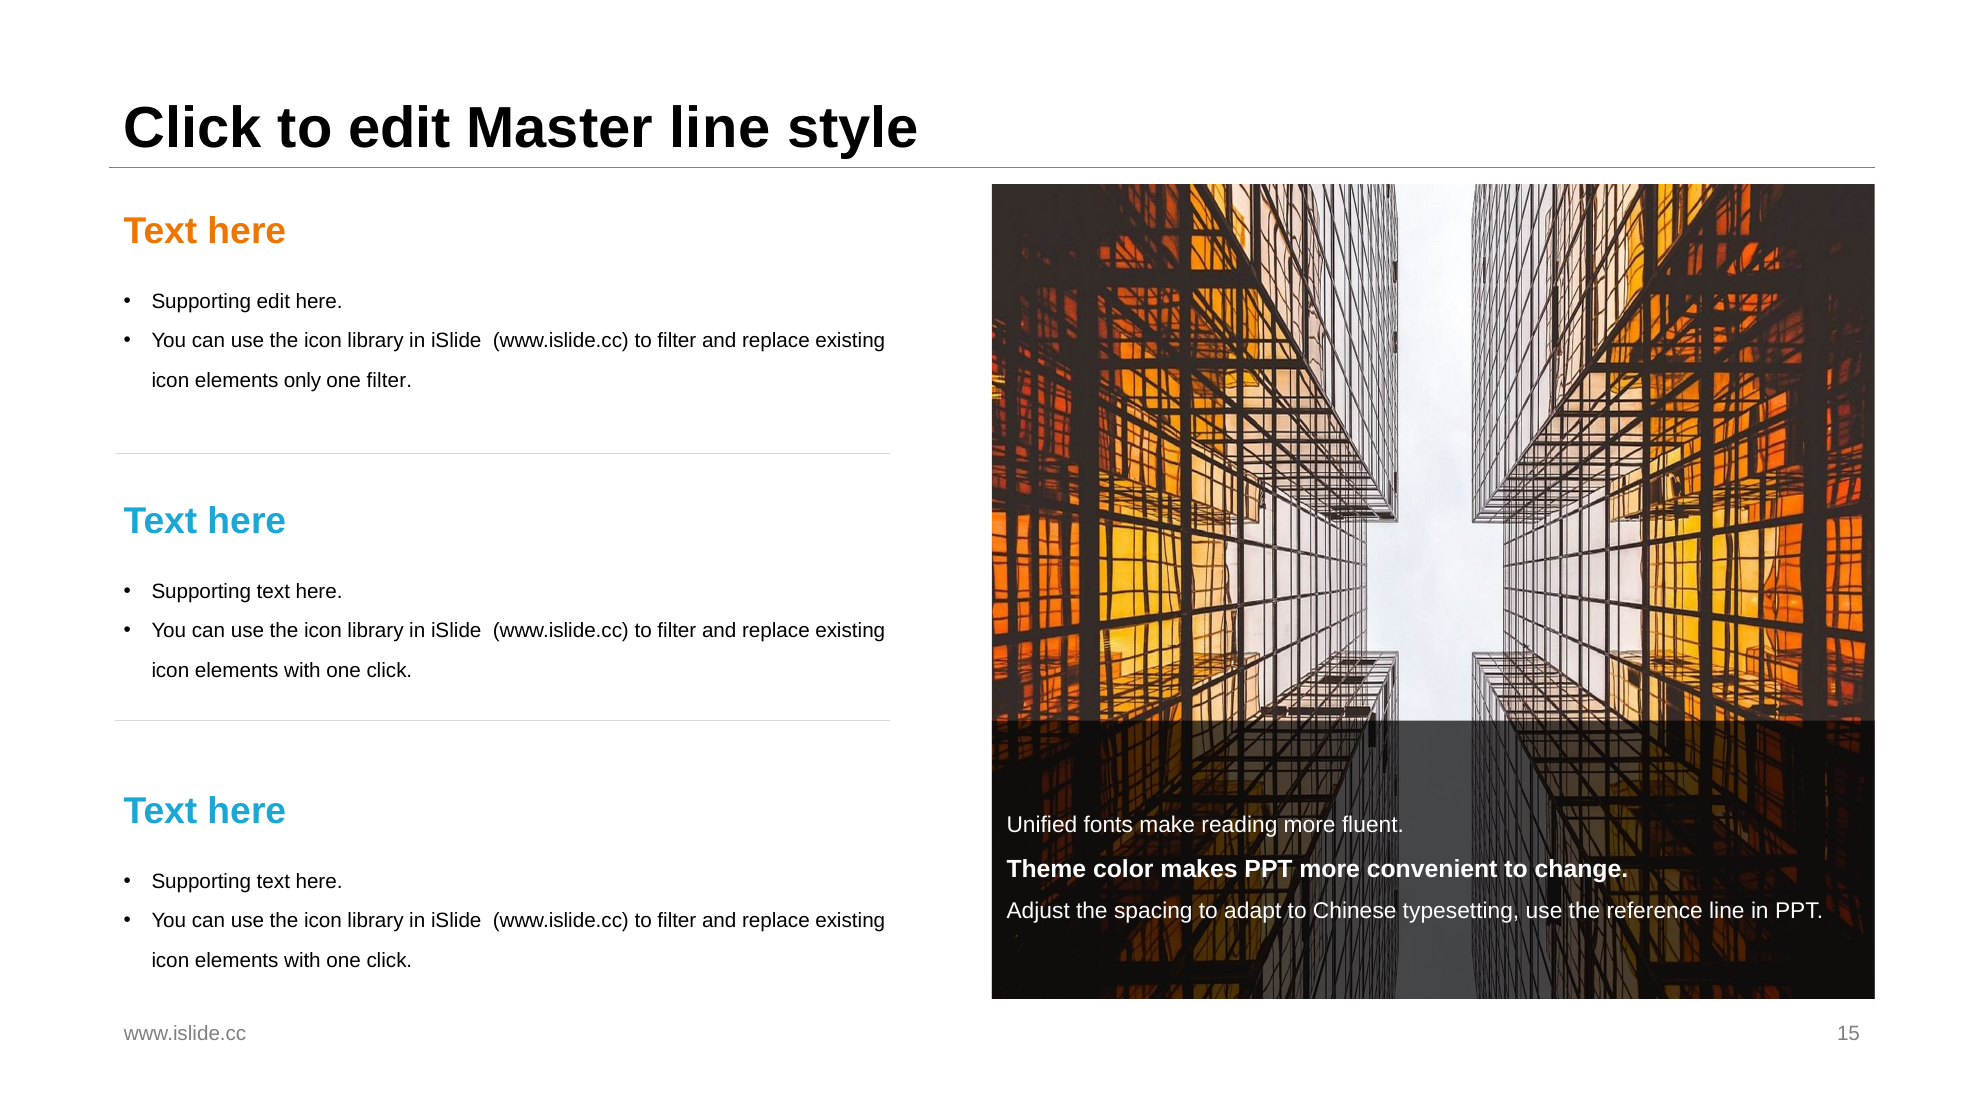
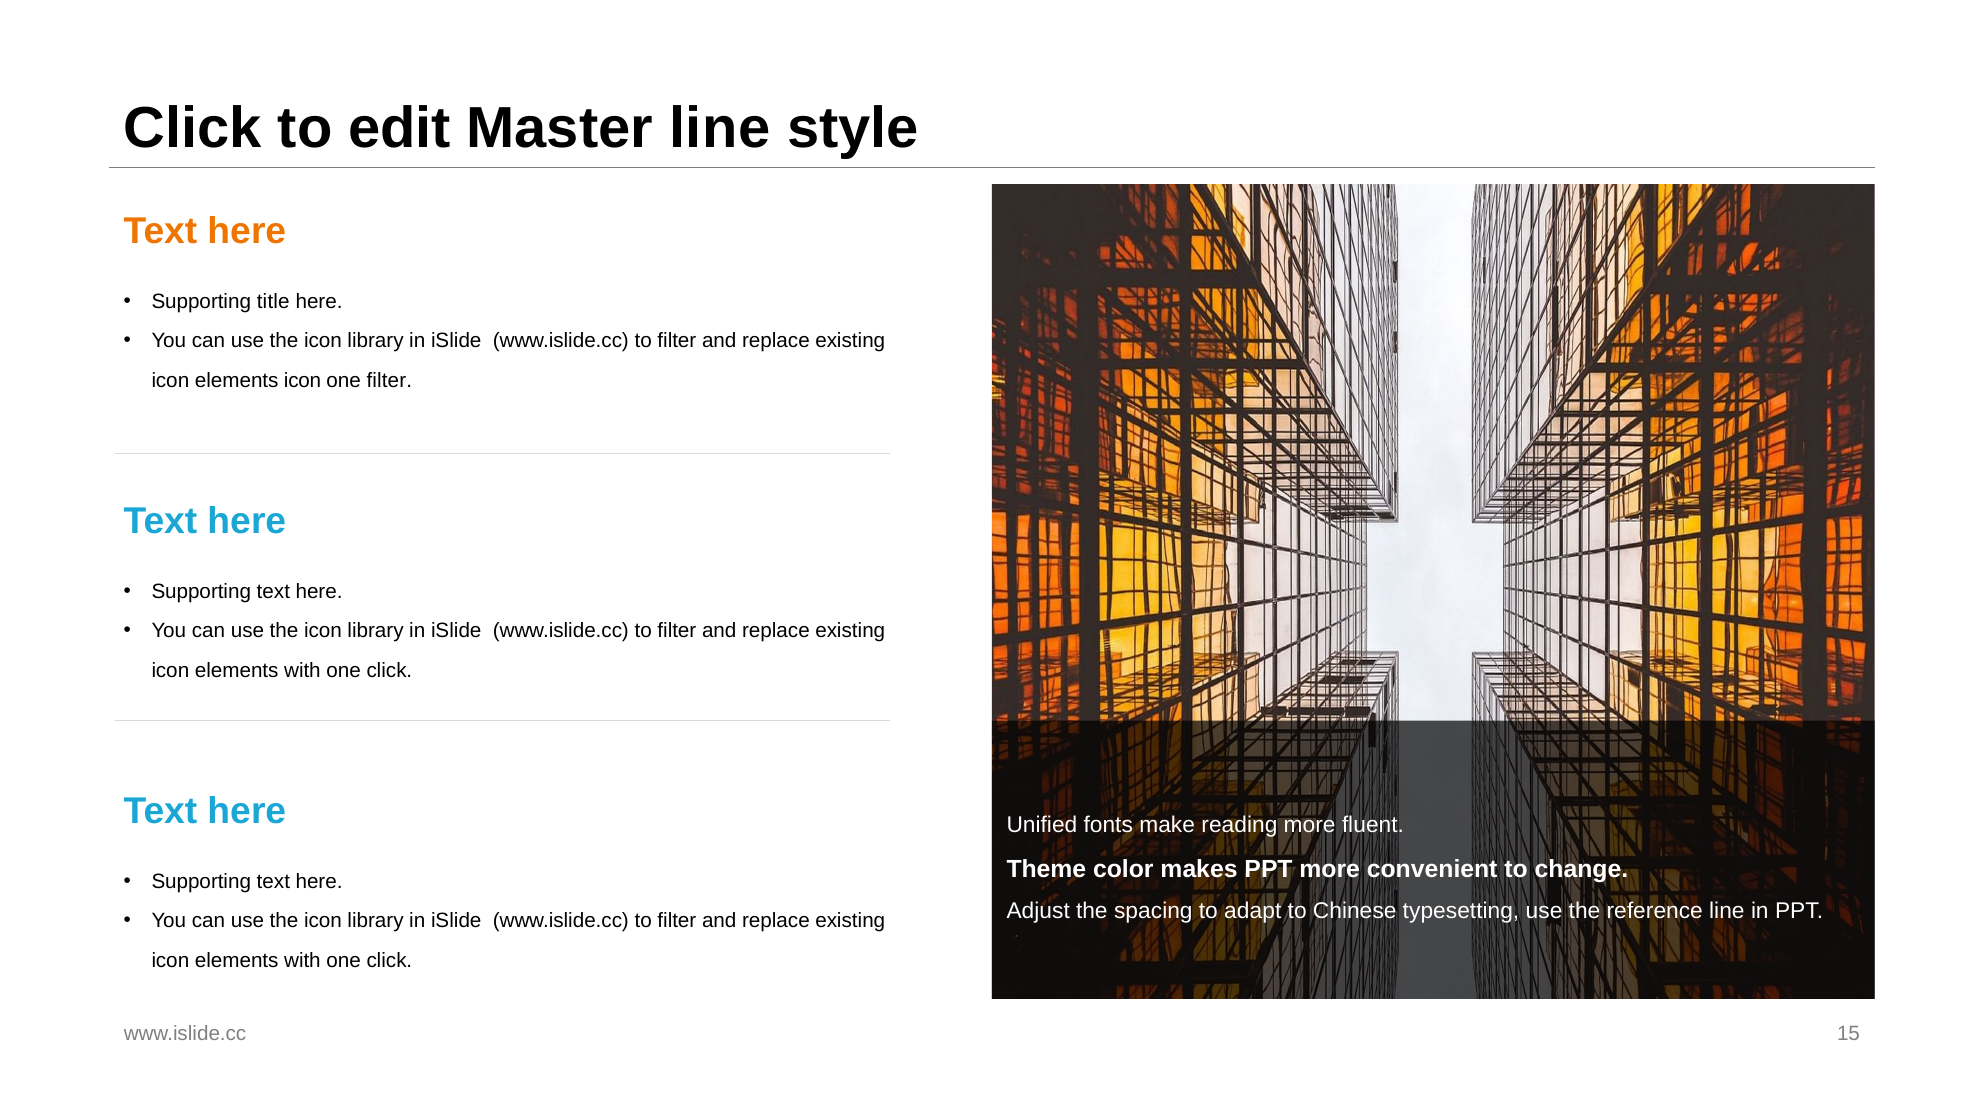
Supporting edit: edit -> title (273, 302)
elements only: only -> icon (303, 380)
